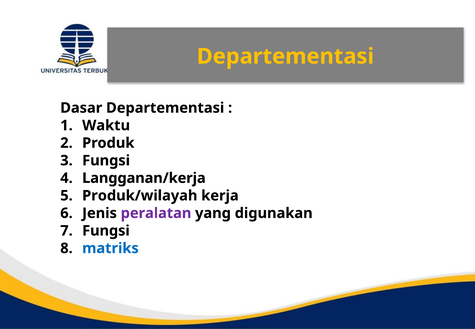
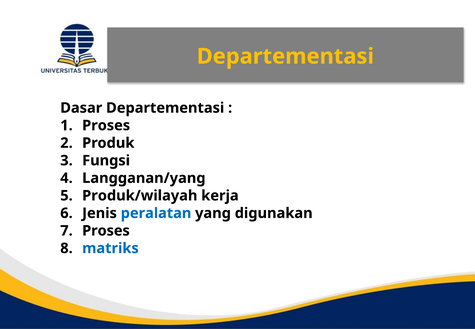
Waktu: Waktu -> Proses (106, 125)
Langganan/kerja: Langganan/kerja -> Langganan/yang (144, 178)
peralatan colour: purple -> blue (156, 213)
Fungsi: Fungsi -> Proses (106, 231)
